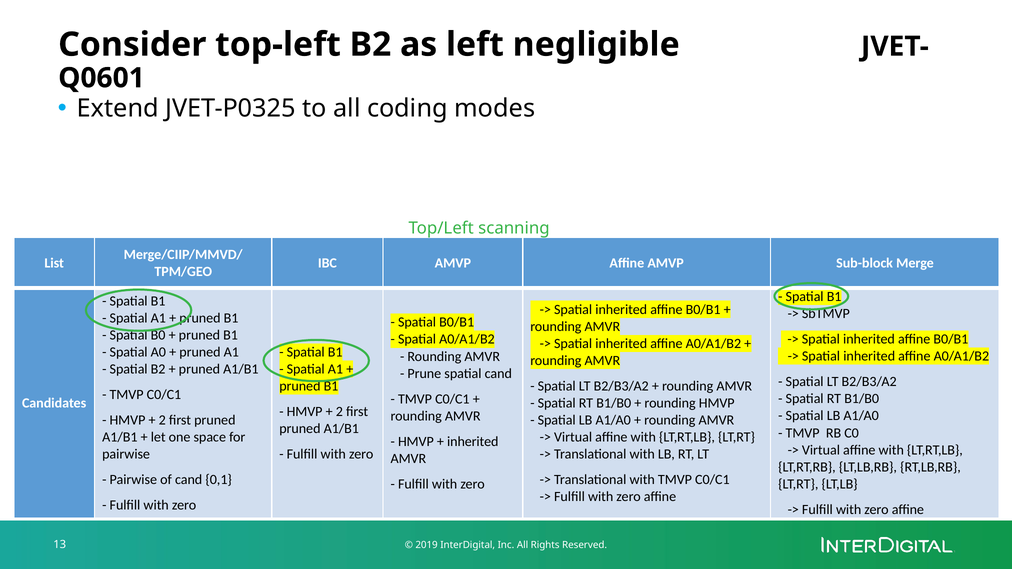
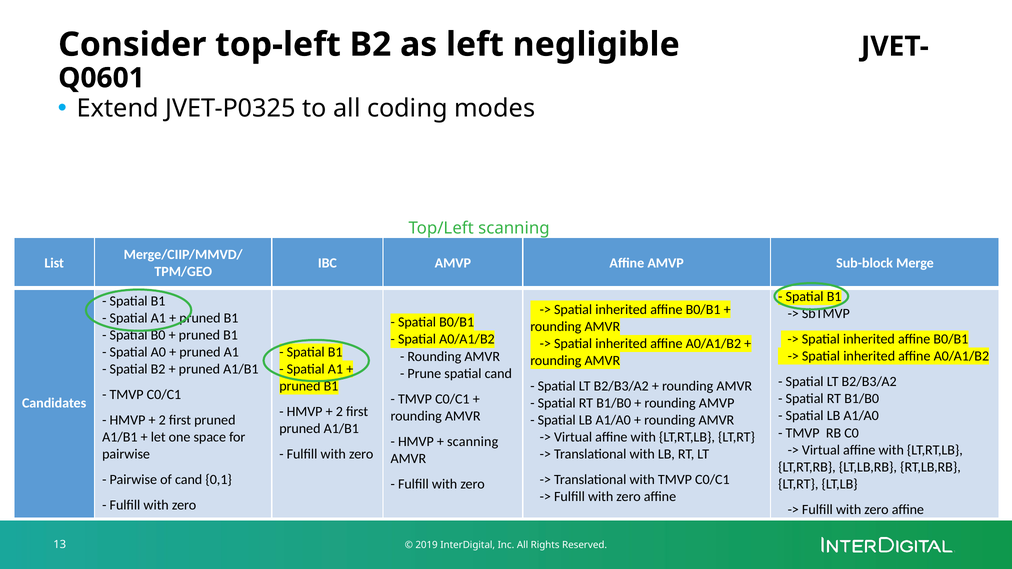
rounding HMVP: HMVP -> AMVP (717, 403)
inherited: inherited -> scanning (473, 442)
